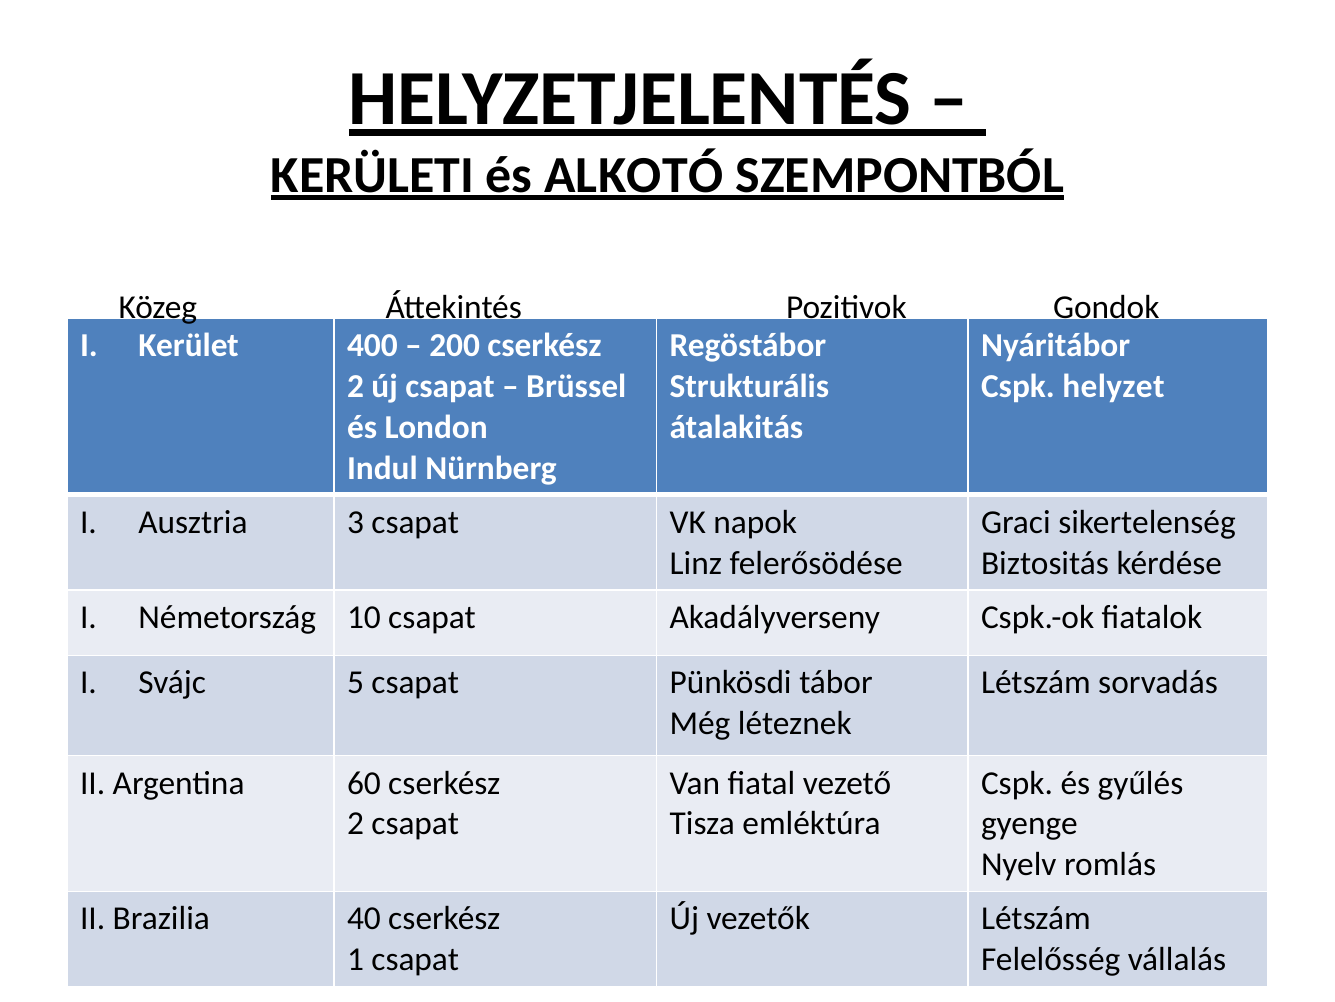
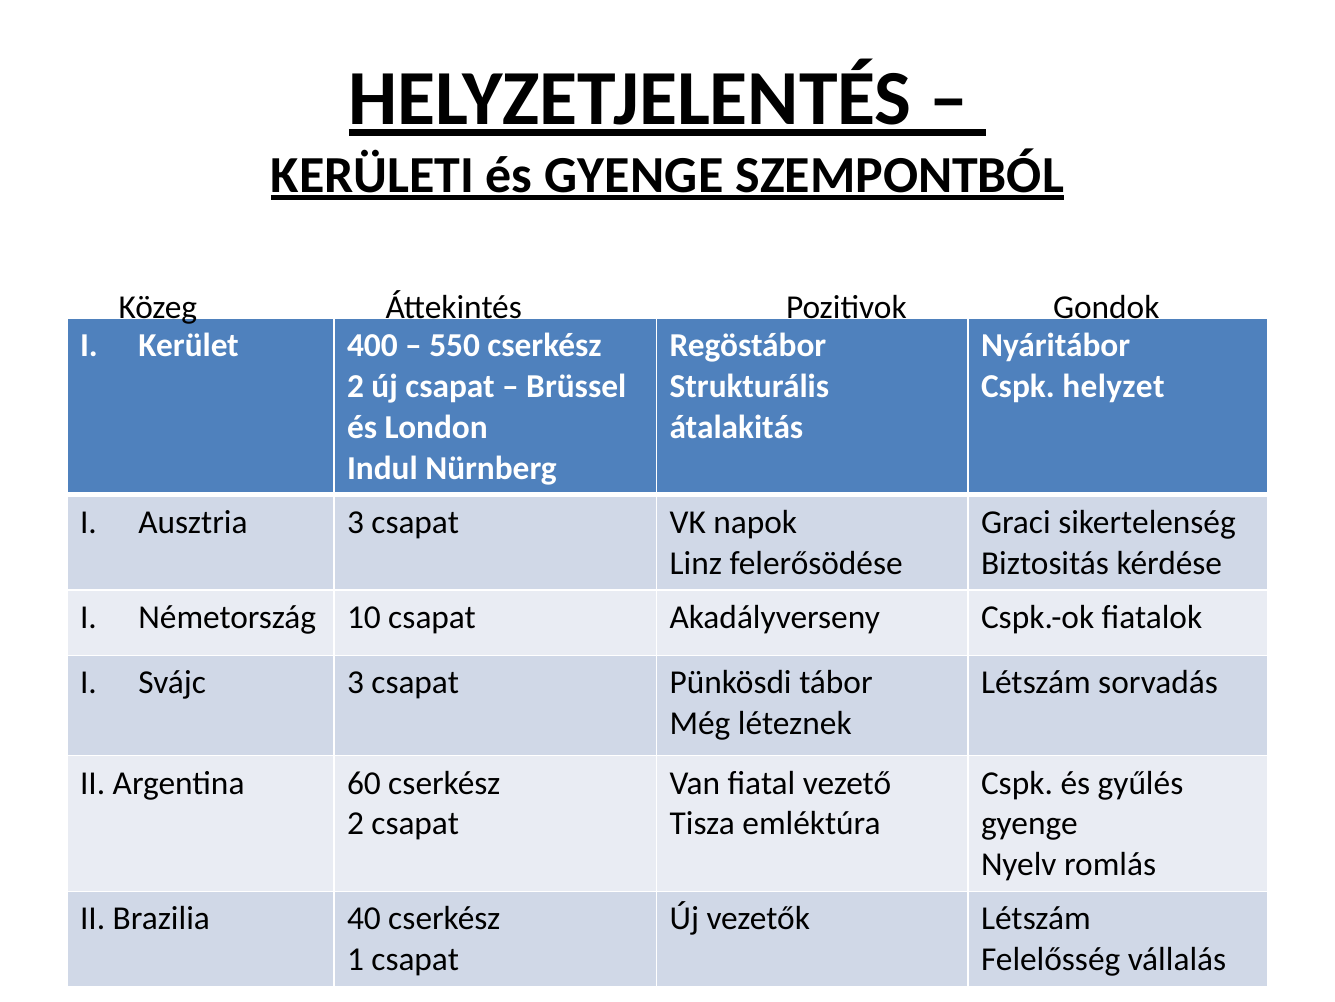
és ALKOTÓ: ALKOTÓ -> GYENGE (634, 175)
200: 200 -> 550 (455, 346)
Svájc 5: 5 -> 3 (356, 682)
